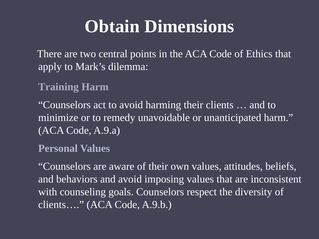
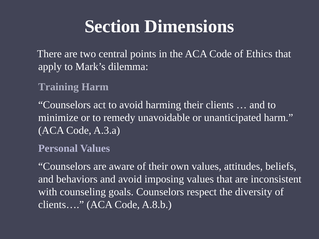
Obtain: Obtain -> Section (112, 27)
A.9.a: A.9.a -> A.3.a (107, 130)
A.9.b: A.9.b -> A.8.b (157, 205)
